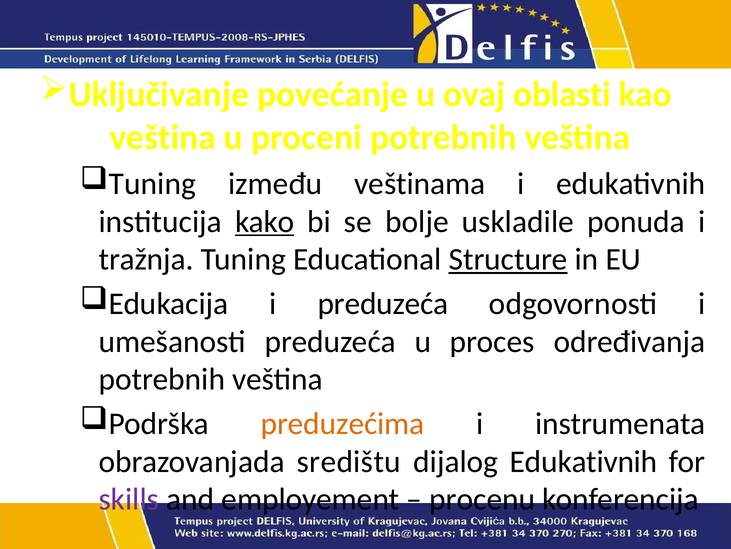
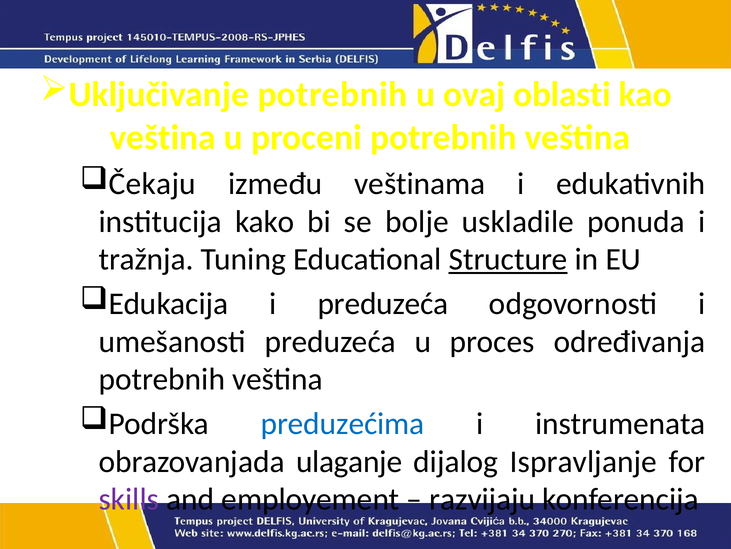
Uključivanje povećanje: povećanje -> potrebnih (332, 94)
Tuning: Tuning -> Čekaju (152, 184)
kako underline: present -> none (265, 221)
preduzećima colour: orange -> blue (343, 423)
središtu: središtu -> ulaganje (349, 461)
dijalog Edukativnih: Edukativnih -> Ispravljanje (583, 461)
procenu: procenu -> razvijaju (482, 499)
